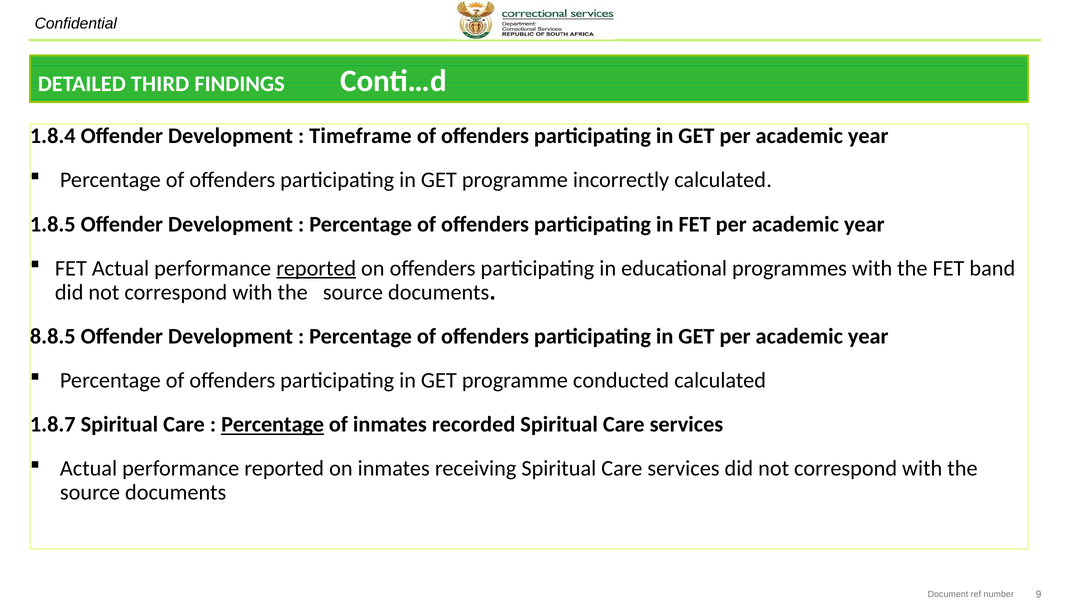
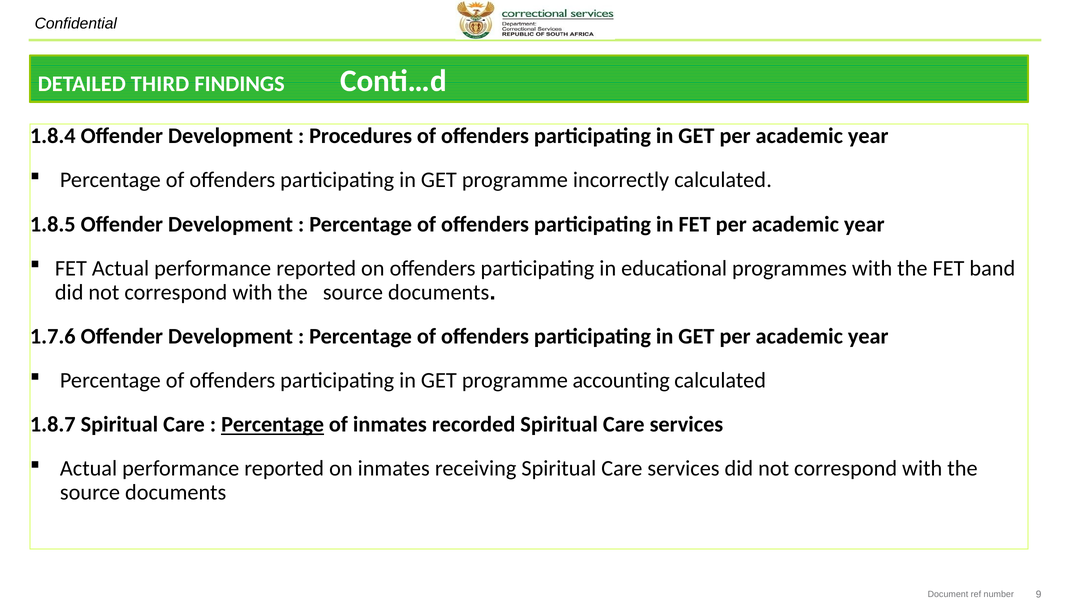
Timeframe: Timeframe -> Procedures (361, 136)
reported underline: present -> none (316, 268)
8.8.5: 8.8.5 -> 1.7.6 (53, 336)
conducted: conducted -> accounting (621, 380)
